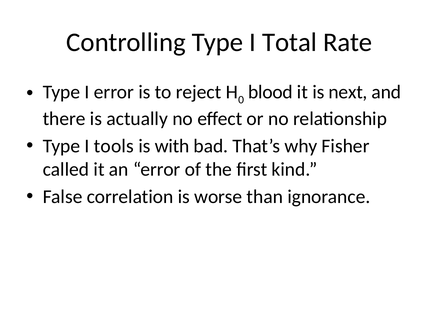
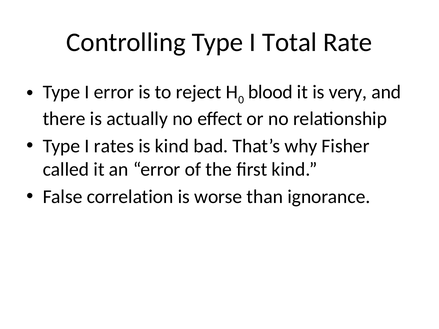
next: next -> very (348, 92)
tools: tools -> rates (114, 146)
is with: with -> kind (172, 146)
